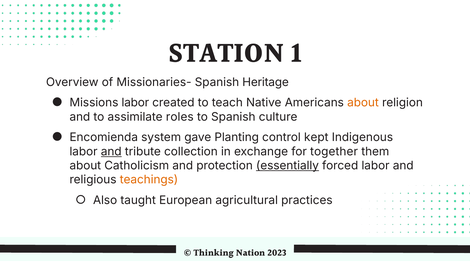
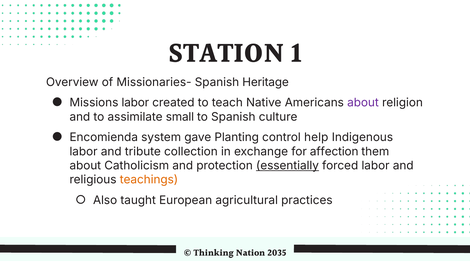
about colour: orange -> purple (363, 103)
roles: roles -> small (180, 117)
kept: kept -> help (316, 138)
and underline: present -> none (111, 152)
together: together -> affection (334, 152)
2023: 2023 -> 2035 (277, 253)
